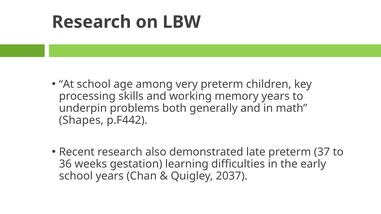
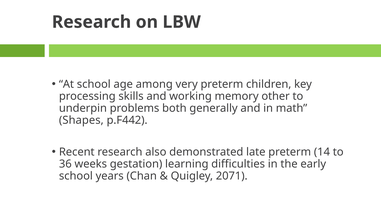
memory years: years -> other (276, 96)
37: 37 -> 14 (322, 152)
2037: 2037 -> 2071 (232, 176)
